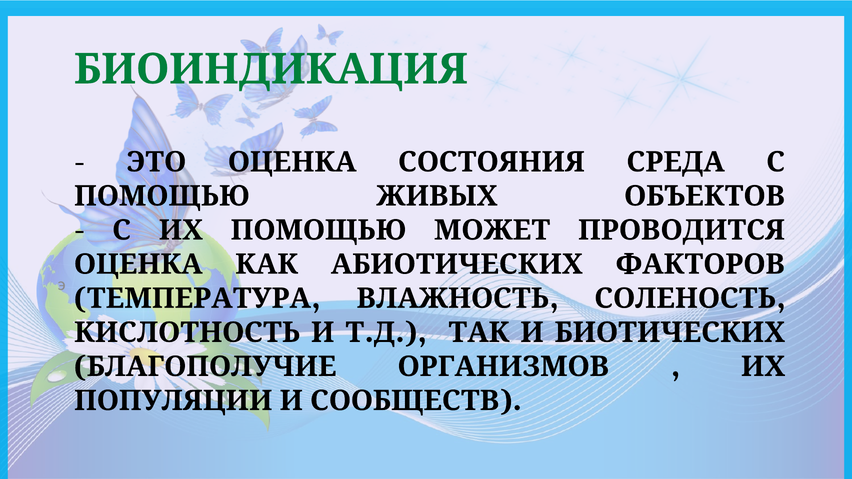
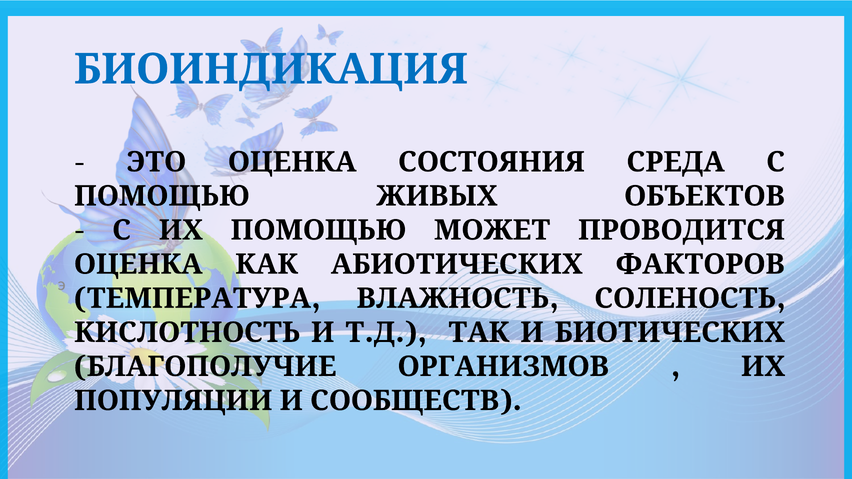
БИОИНДИКАЦИЯ colour: green -> blue (271, 69)
